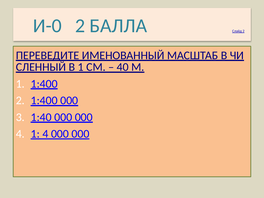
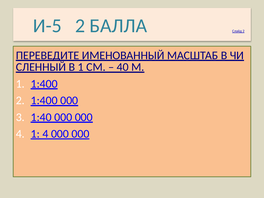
И-0: И-0 -> И-5 (47, 26)
